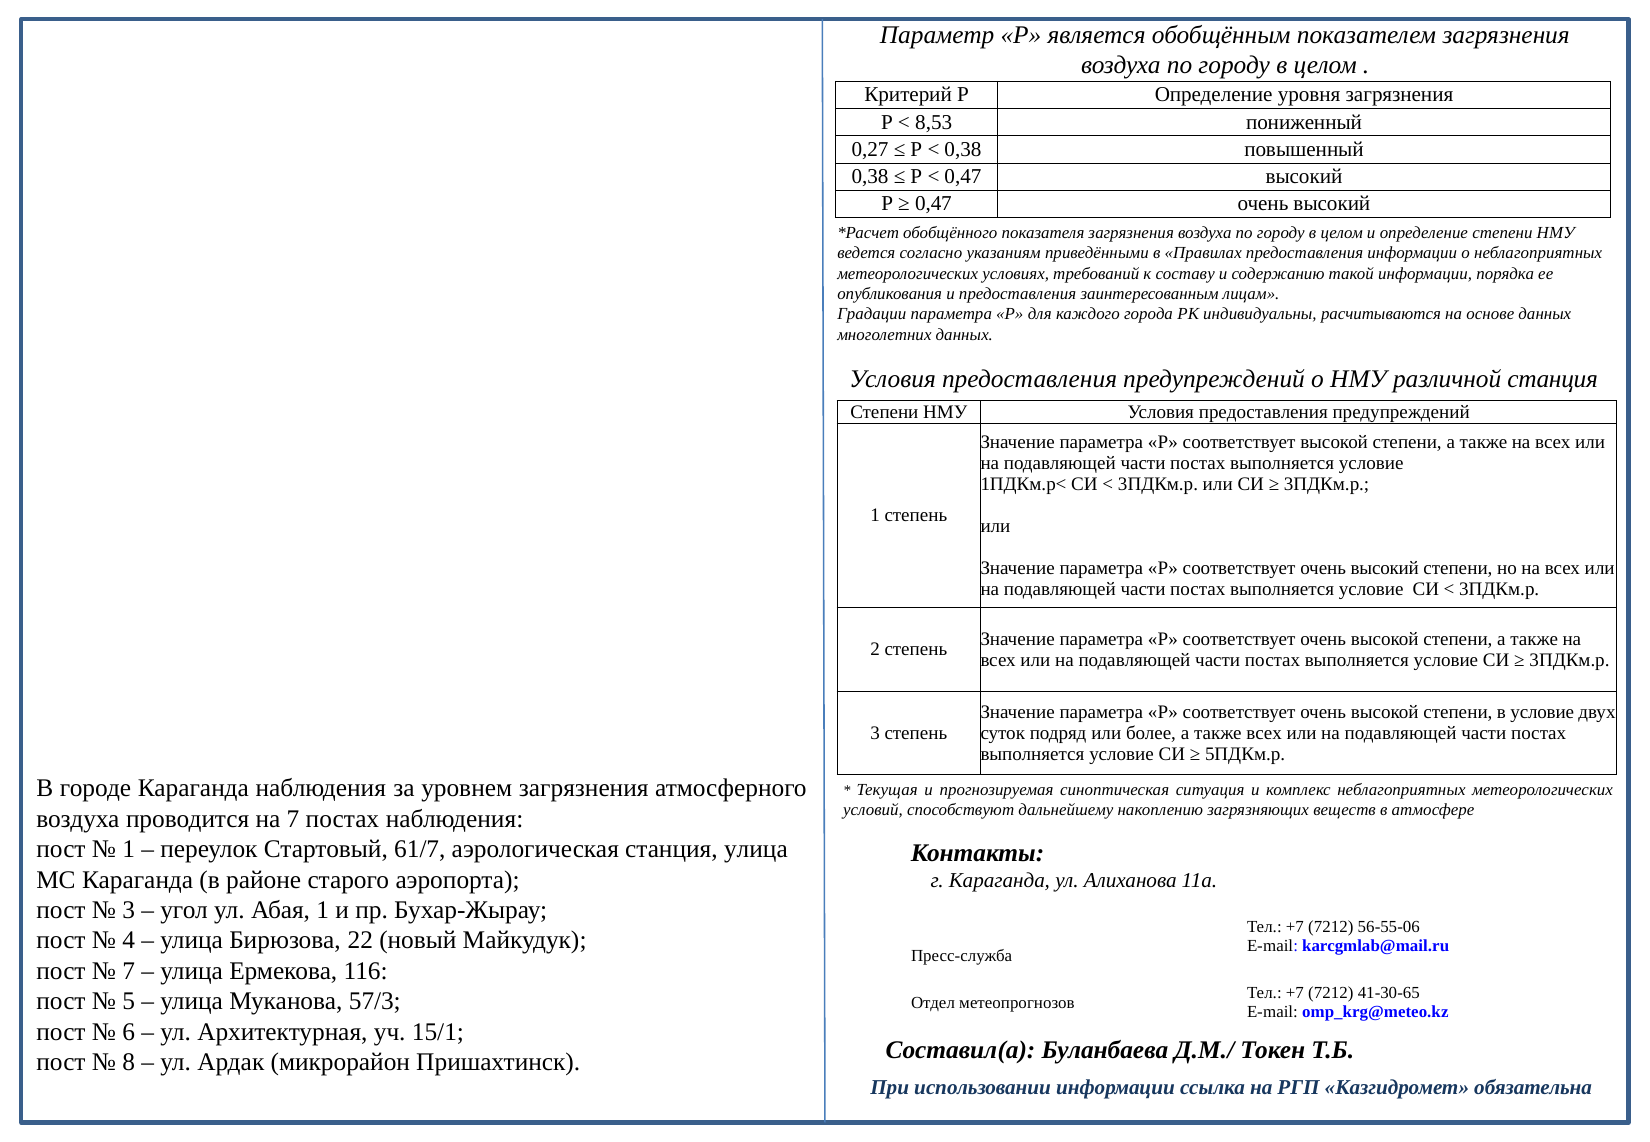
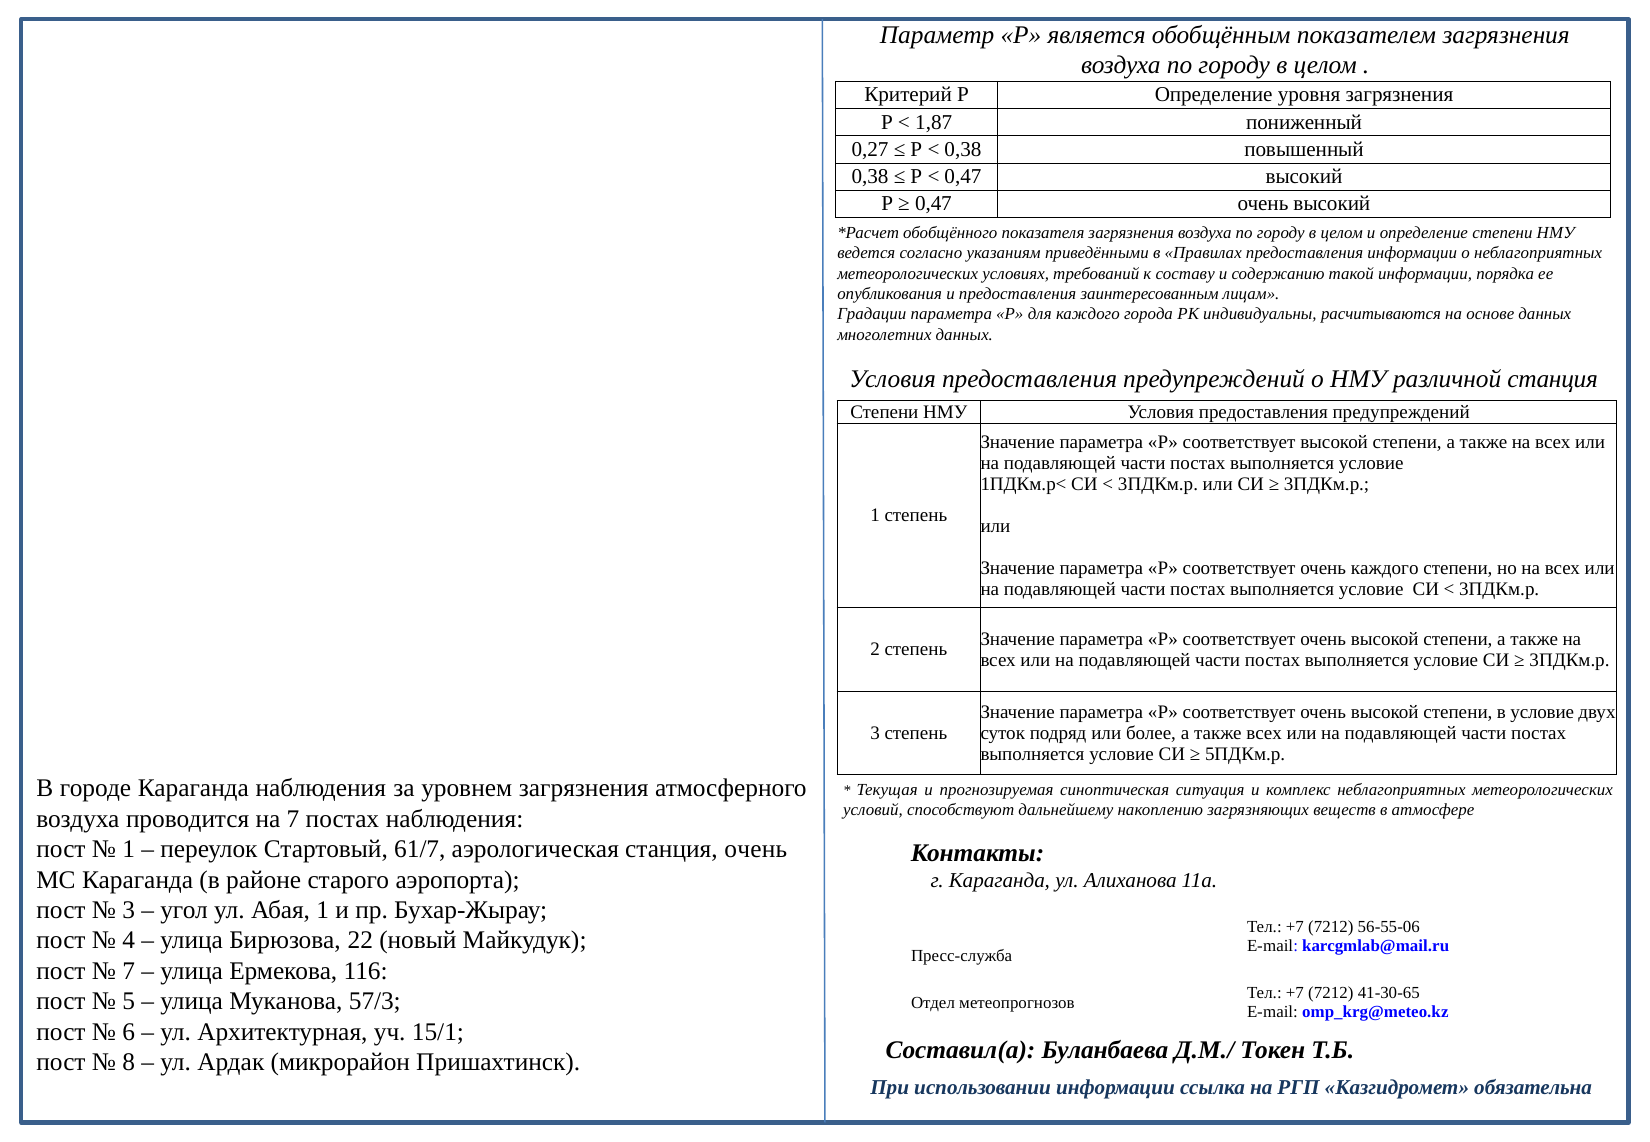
8,53: 8,53 -> 1,87 (934, 122)
соответствует очень высокий: высокий -> каждого (1385, 569)
станция улица: улица -> очень (756, 849)
